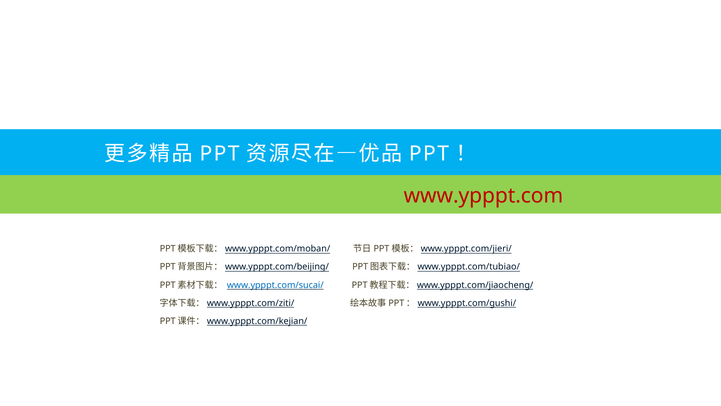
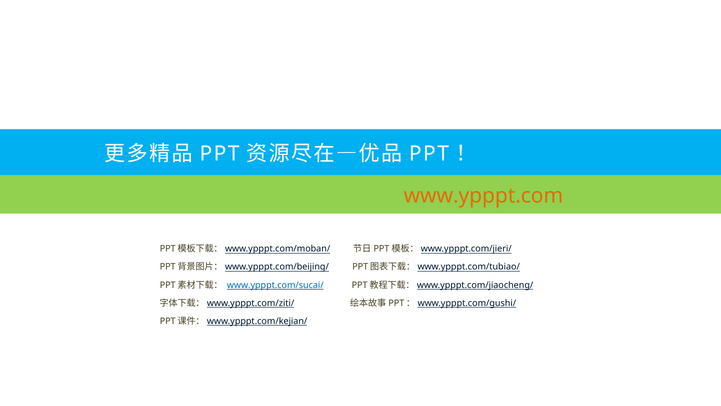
www.ypppt.com colour: red -> orange (483, 195)
